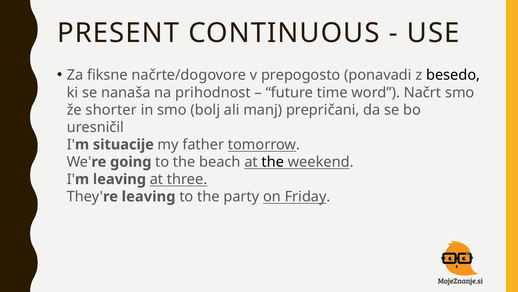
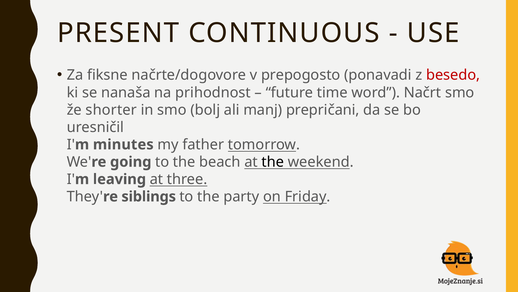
besedo colour: black -> red (453, 75)
situacije: situacije -> minutes (123, 144)
leaving: leaving -> siblings (149, 196)
